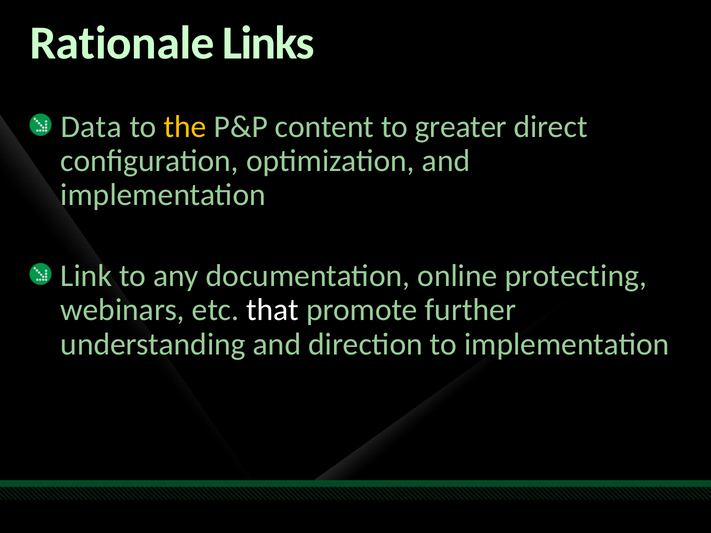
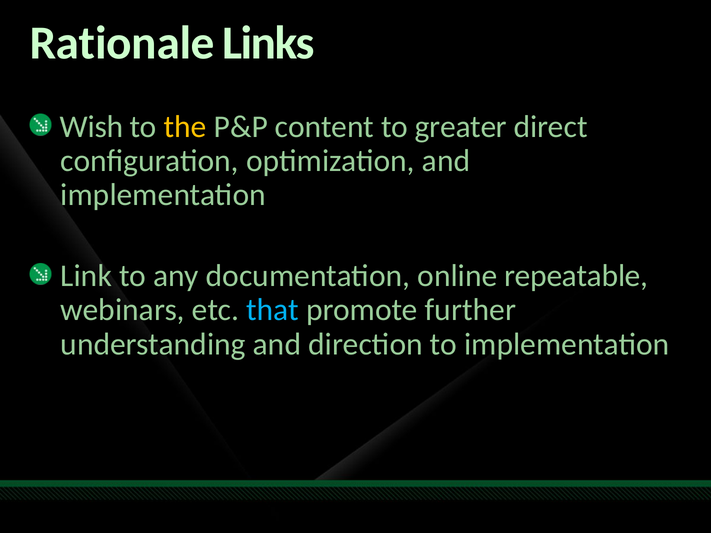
Data: Data -> Wish (92, 127)
protecting: protecting -> repeatable (576, 276)
that colour: white -> light blue (273, 310)
